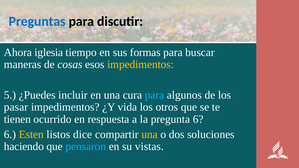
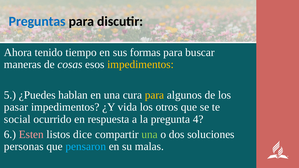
iglesia: iglesia -> tenido (49, 52)
incluir: incluir -> hablan (73, 95)
para colour: light blue -> yellow (155, 95)
tienen: tienen -> social (17, 119)
pregunta 6: 6 -> 4 (198, 119)
Esten colour: yellow -> pink (31, 134)
una colour: yellow -> light green (150, 134)
haciendo: haciendo -> personas (24, 147)
vistas: vistas -> malas (149, 147)
